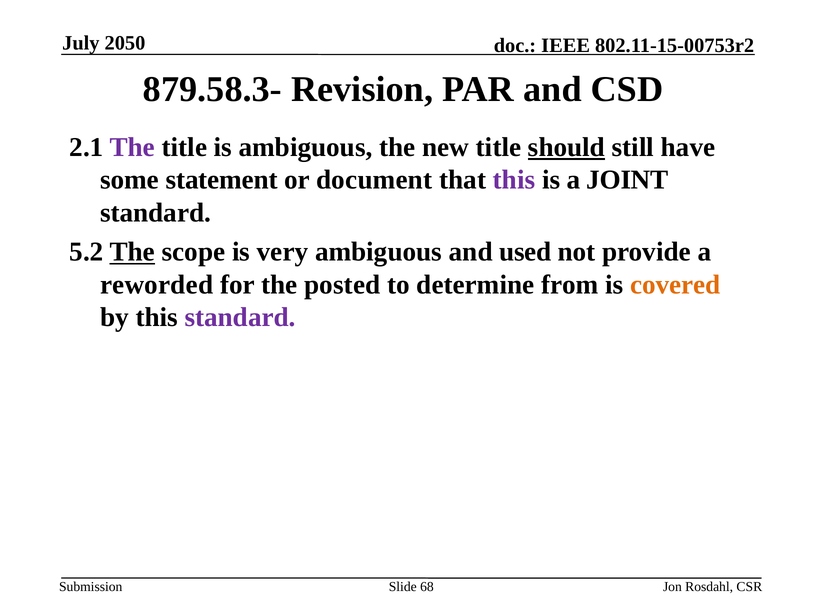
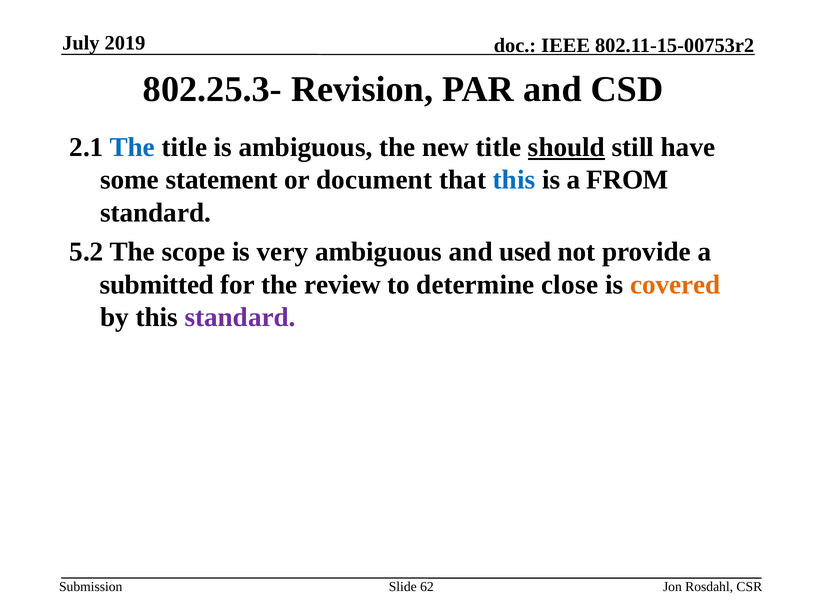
2050: 2050 -> 2019 (125, 43)
879.58.3-: 879.58.3- -> 802.25.3- (213, 89)
The colour: purple -> blue (132, 147)
this colour: purple -> blue (514, 180)
JOINT: JOINT -> FROM (627, 180)
The underline: present -> none (132, 252)
reworded: reworded -> submitted (157, 285)
posted: posted -> review (342, 285)
from: from -> close (570, 285)
68: 68 -> 62 (427, 587)
